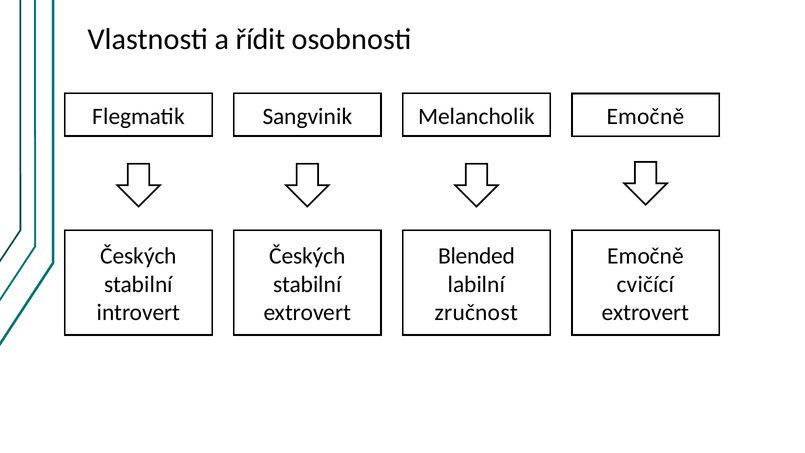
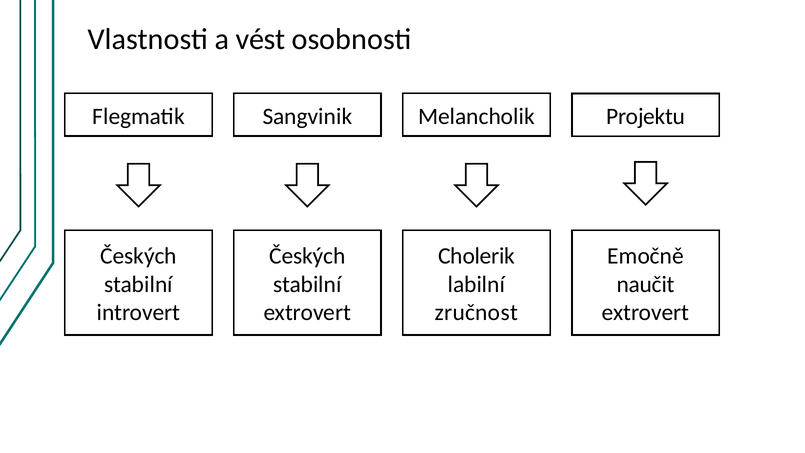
řídit: řídit -> vést (261, 39)
Flegmatik Emočně: Emočně -> Projektu (646, 117)
Blended: Blended -> Cholerik (477, 256)
cvičící: cvičící -> naučit (646, 284)
